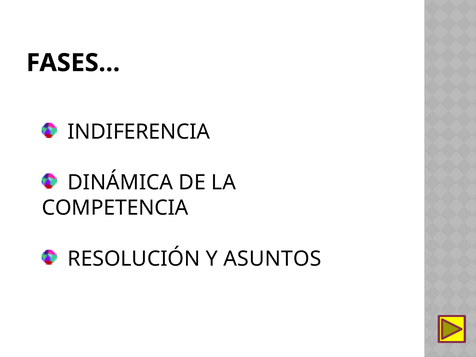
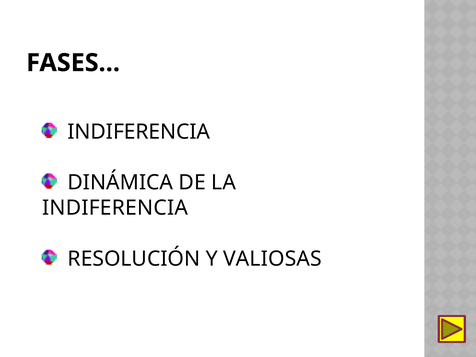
COMPETENCIA: COMPETENCIA -> INDIFERENCIA (115, 208)
ASUNTOS: ASUNTOS -> VALIOSAS (273, 259)
